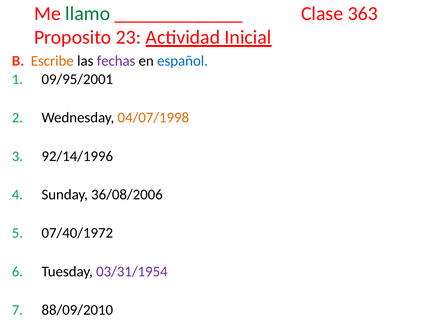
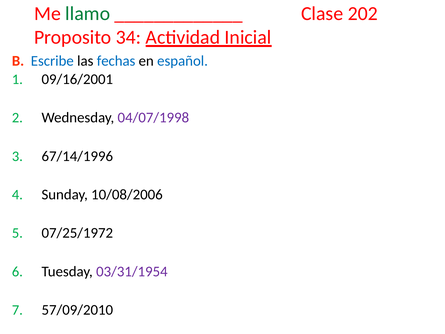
363: 363 -> 202 (363, 14)
23: 23 -> 34 (128, 37)
Escribe colour: orange -> blue (52, 61)
fechas colour: purple -> blue (116, 61)
09/95/2001: 09/95/2001 -> 09/16/2001 (77, 79)
04/07/1998 colour: orange -> purple (153, 118)
92/14/1996: 92/14/1996 -> 67/14/1996 (77, 156)
36/08/2006: 36/08/2006 -> 10/08/2006 (127, 194)
07/40/1972: 07/40/1972 -> 07/25/1972 (77, 233)
88/09/2010: 88/09/2010 -> 57/09/2010 (77, 310)
